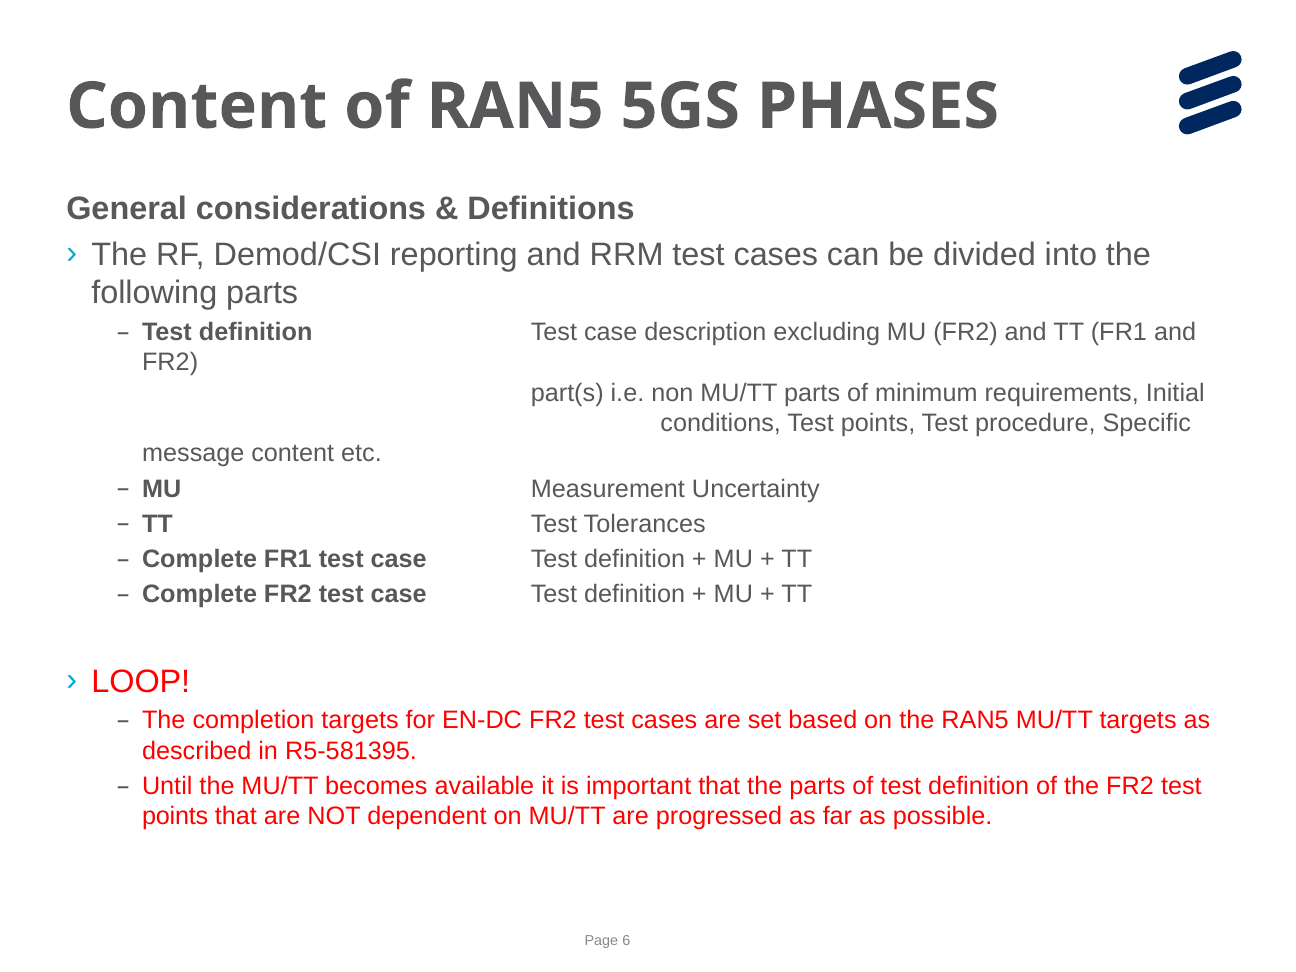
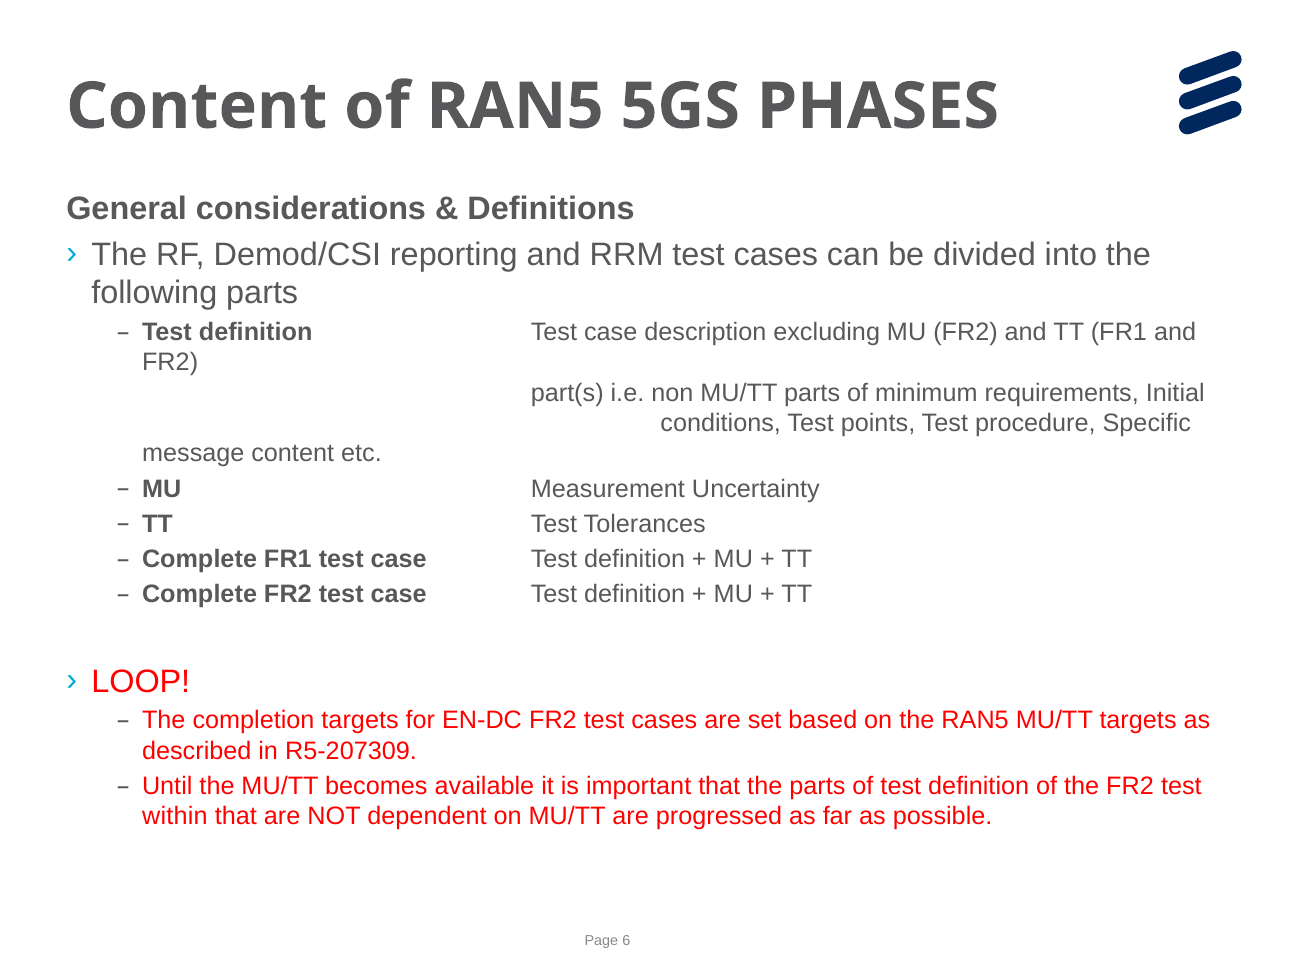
R5-581395: R5-581395 -> R5-207309 (351, 751)
points: points -> within (175, 816)
